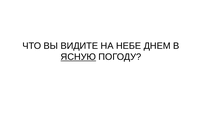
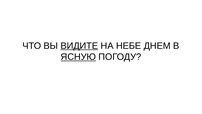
ВИДИТЕ underline: none -> present (79, 46)
